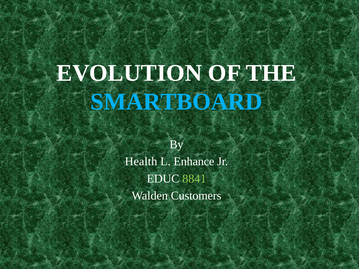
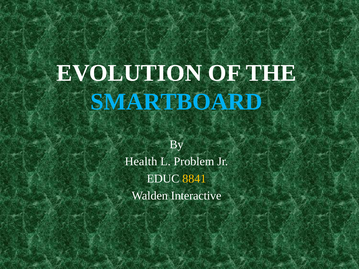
Enhance: Enhance -> Problem (194, 162)
8841 colour: light green -> yellow (194, 179)
Customers: Customers -> Interactive (196, 196)
